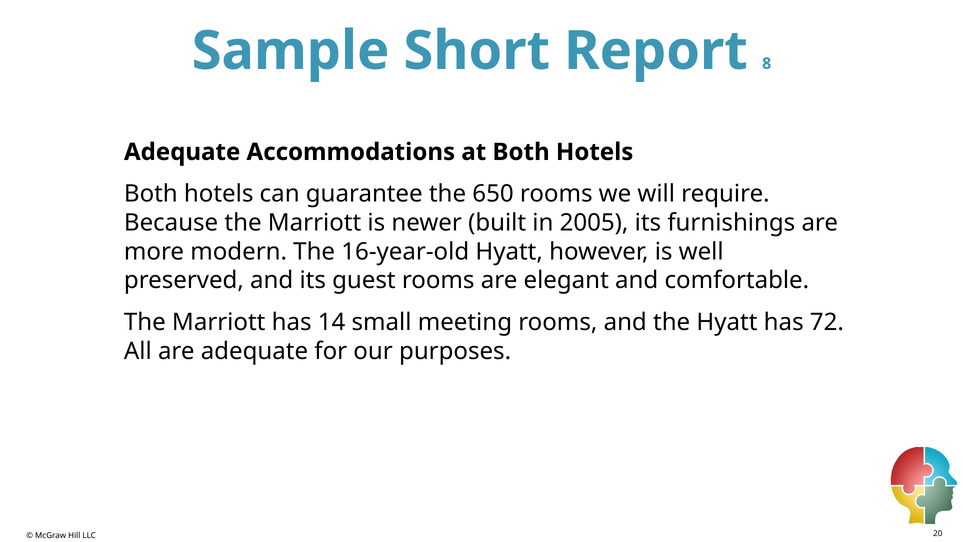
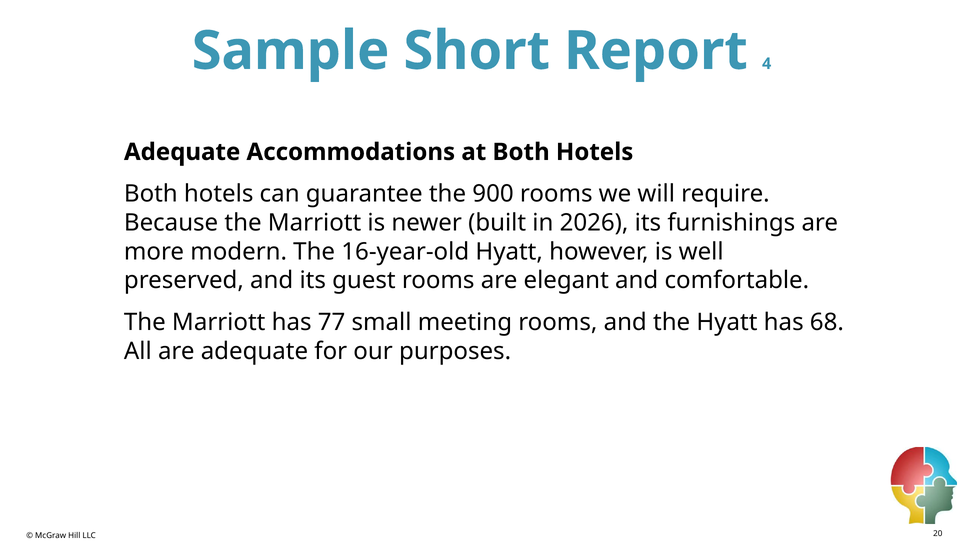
8: 8 -> 4 (767, 64)
650: 650 -> 900 (493, 194)
2005: 2005 -> 2026 (594, 223)
14: 14 -> 77 (332, 322)
72: 72 -> 68 (827, 322)
